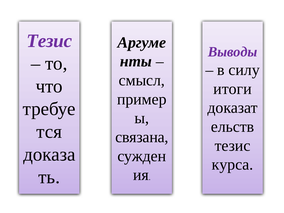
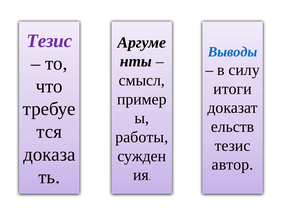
Выводы colour: purple -> blue (233, 52)
связана: связана -> работы (142, 137)
курса: курса -> автор (233, 165)
